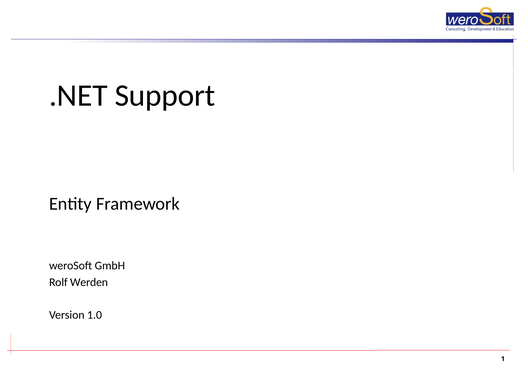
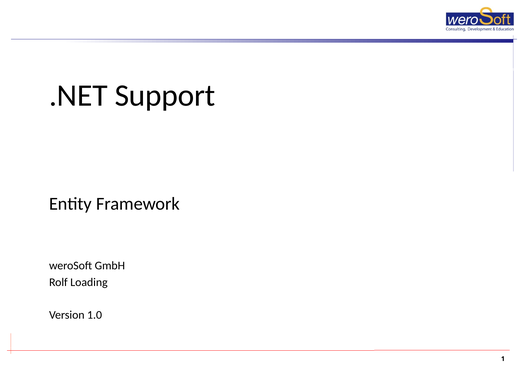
Werden: Werden -> Loading (89, 283)
